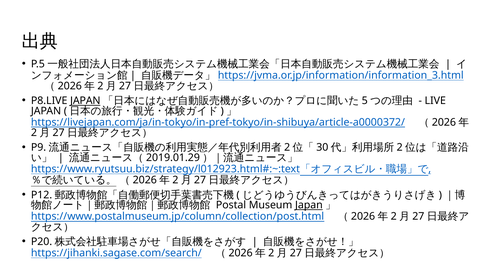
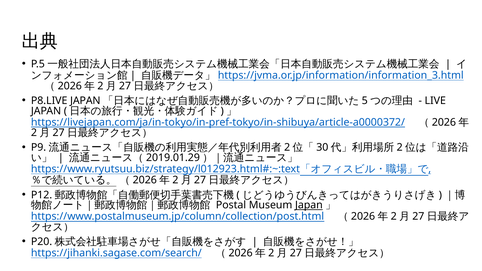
JAPAN underline: present -> none (85, 101)
